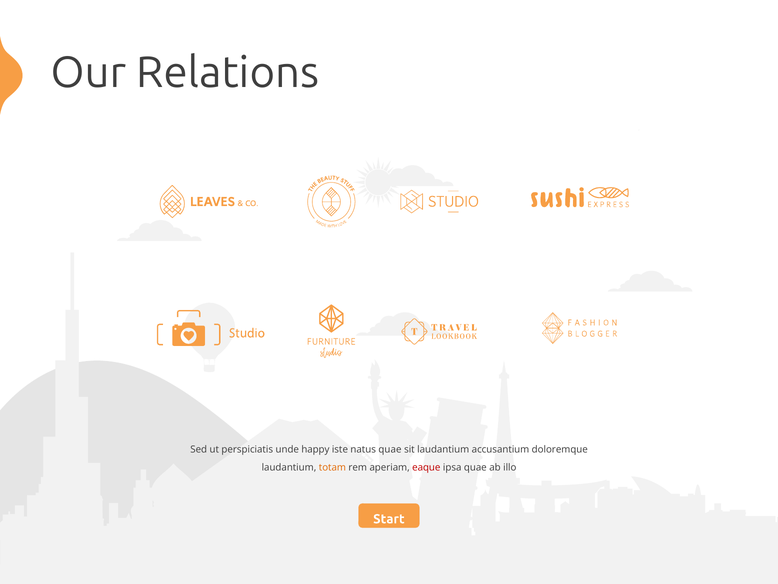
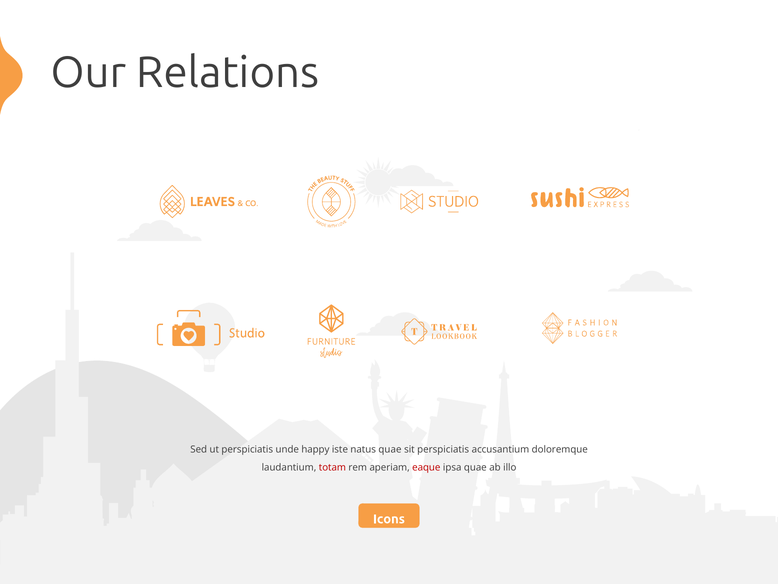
sit laudantium: laudantium -> perspiciatis (443, 449)
totam colour: orange -> red (332, 467)
Start: Start -> Icons (389, 519)
